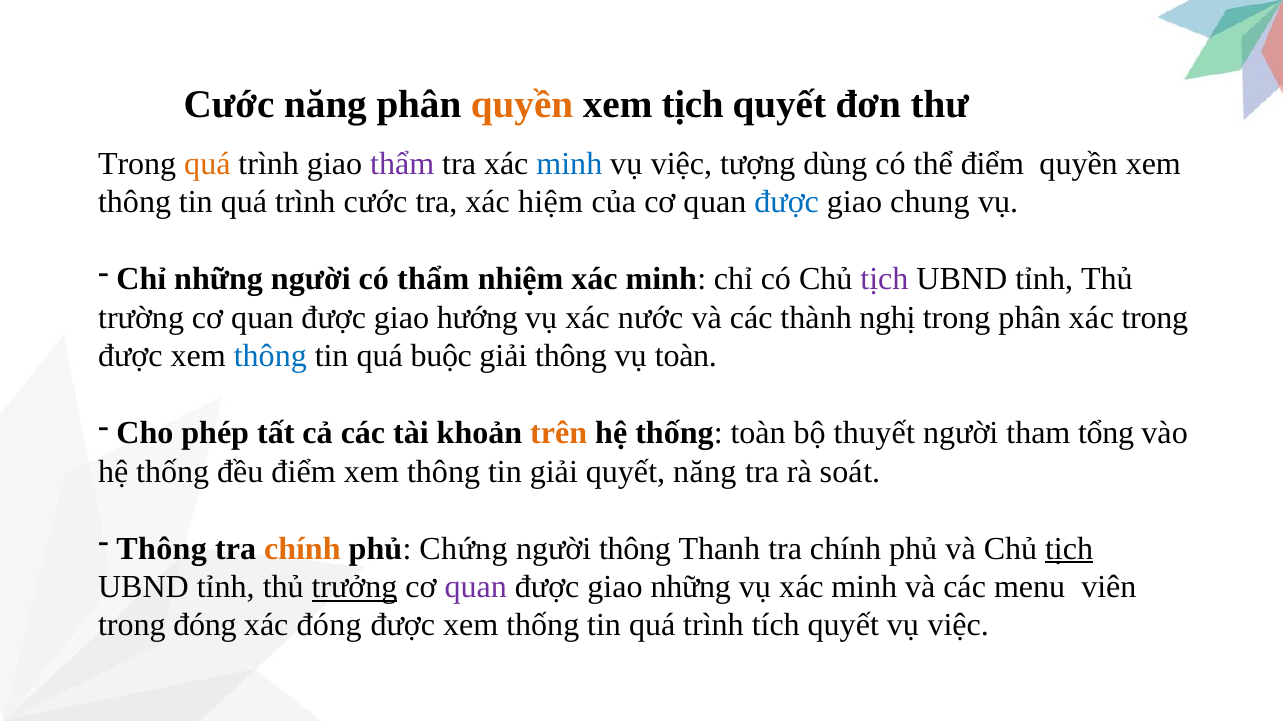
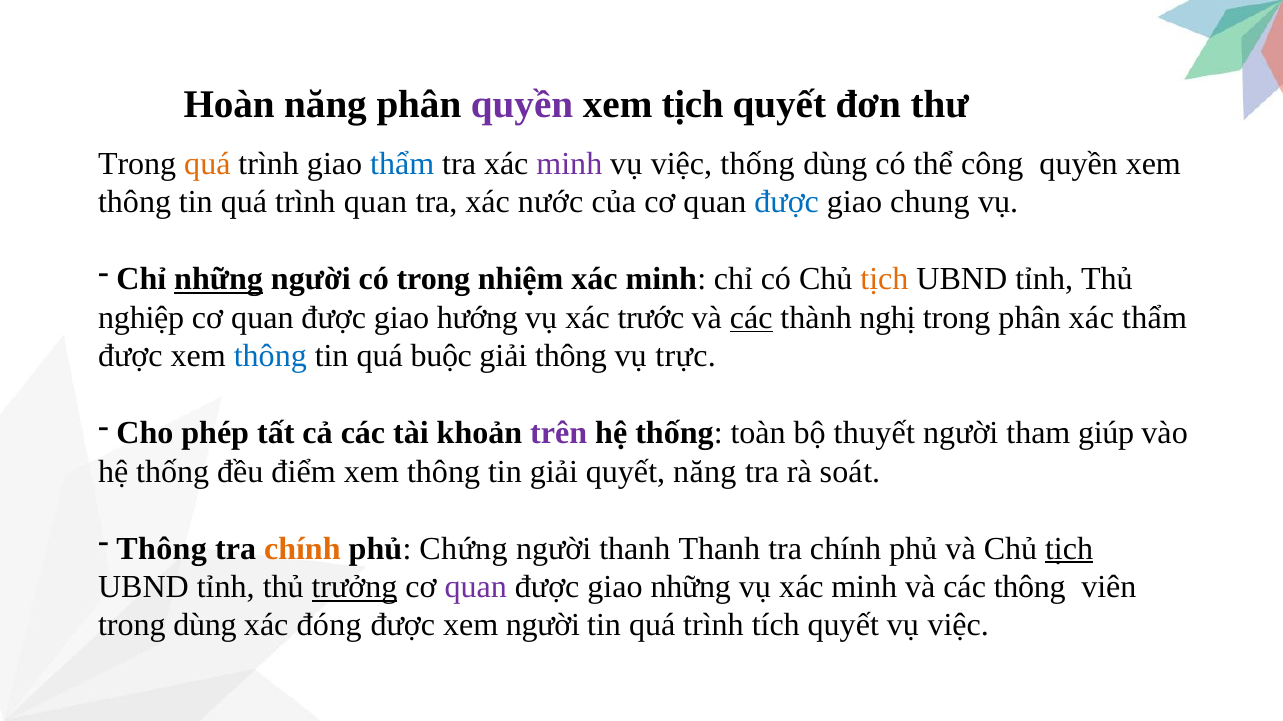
Cước: Cước -> Hoàn (229, 105)
quyền colour: orange -> purple (522, 105)
thẩm colour: purple -> blue (402, 164)
minh colour: blue -> purple (569, 164)
việc tượng: tượng -> thống (758, 164)
thể điểm: điểm -> công (992, 164)
trình cước: cước -> quan (375, 203)
hiệm: hiệm -> nước (551, 203)
những underline: none -> present (219, 280)
có thẩm: thẩm -> trong (433, 280)
tịch colour: purple -> orange (884, 280)
trường: trường -> nghiệp (141, 318)
nước: nước -> trước (651, 318)
các underline: none -> present (751, 318)
xác trong: trong -> thẩm (1155, 318)
vụ toàn: toàn -> trực (686, 357)
trên colour: orange -> purple (559, 434)
tổng: tổng -> giúp (1106, 434)
người thông: thông -> thanh (635, 549)
các menu: menu -> thông (1030, 587)
trong đóng: đóng -> dùng (205, 626)
xem thống: thống -> người (543, 626)
